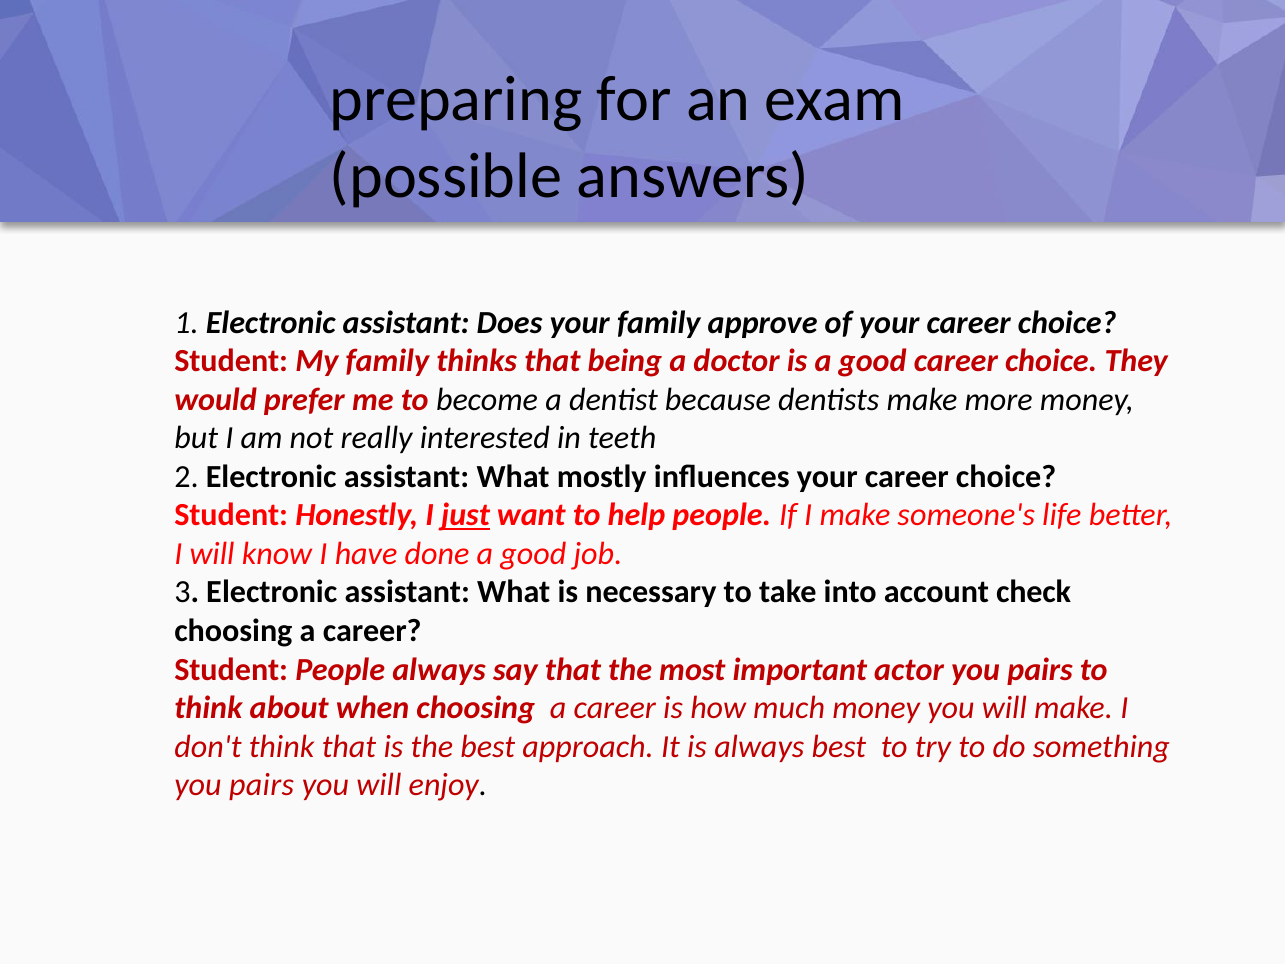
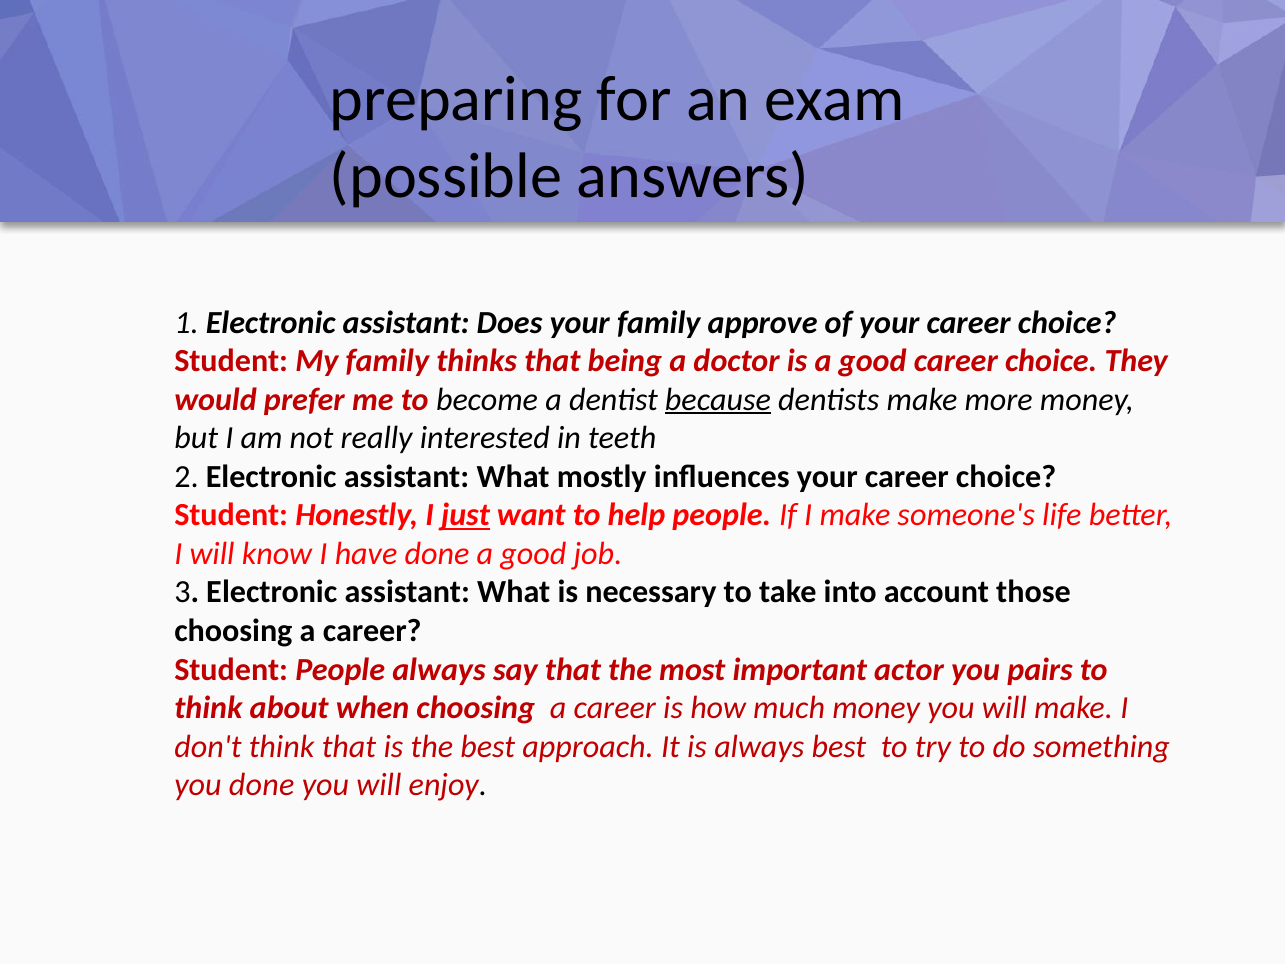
because underline: none -> present (718, 399)
check: check -> those (1033, 592)
pairs: pairs -> done (262, 785)
